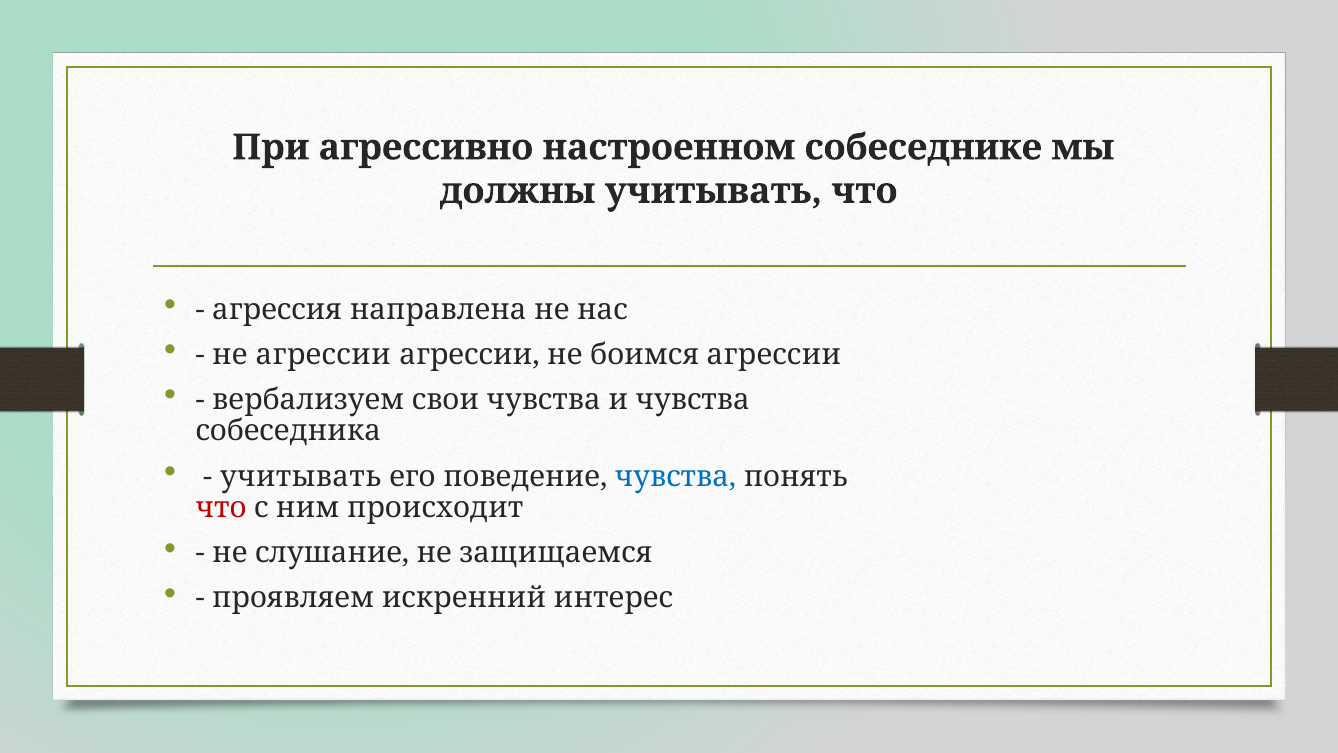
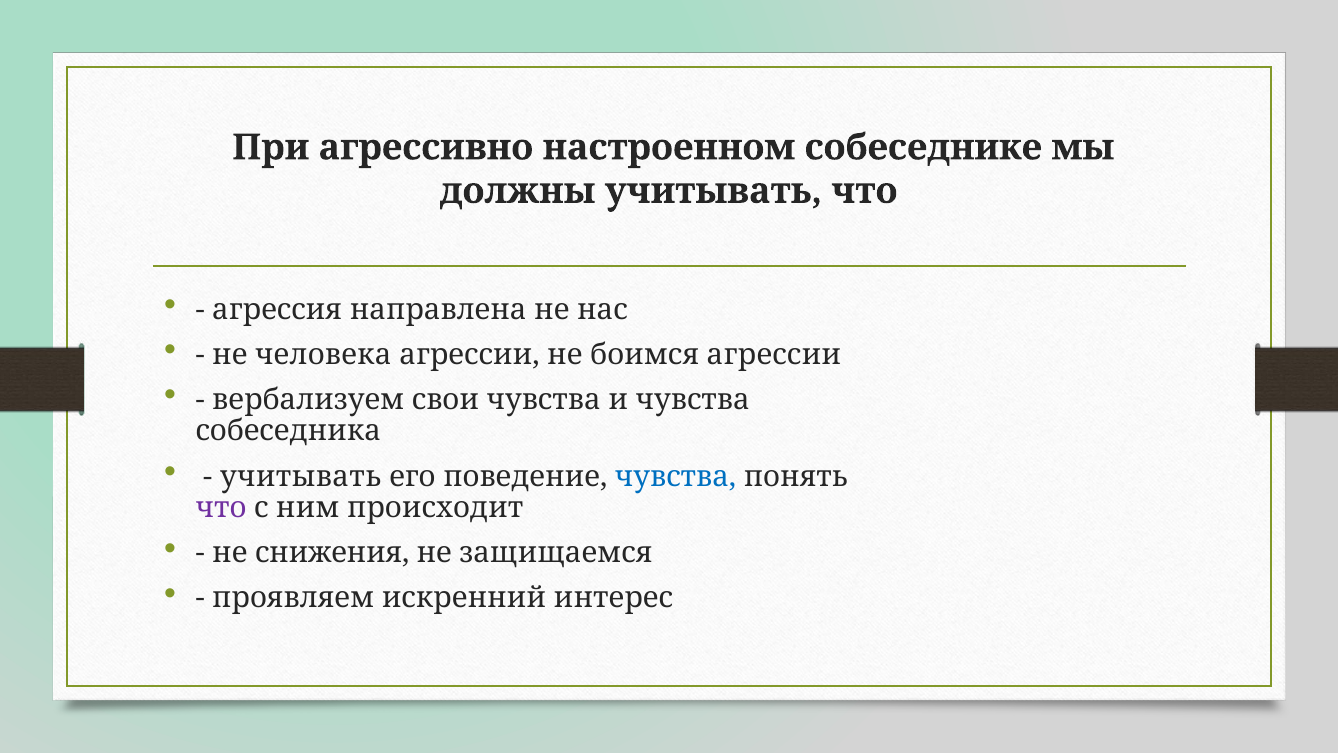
не агрессии: агрессии -> человека (323, 354)
что colour: red -> purple (221, 508)
слушание: слушание -> снижения (332, 553)
